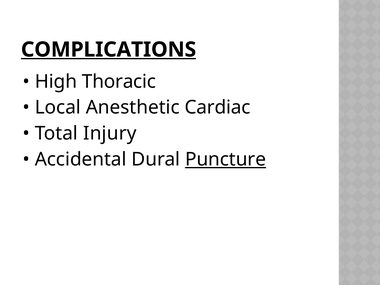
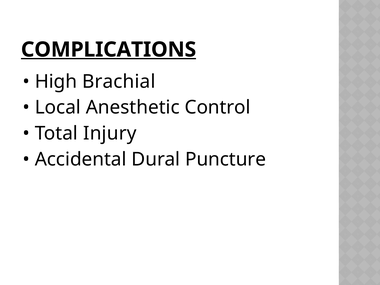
Thoracic: Thoracic -> Brachial (119, 81)
Cardiac: Cardiac -> Control (218, 107)
Puncture underline: present -> none (226, 159)
